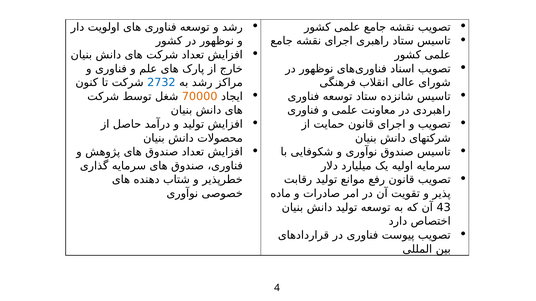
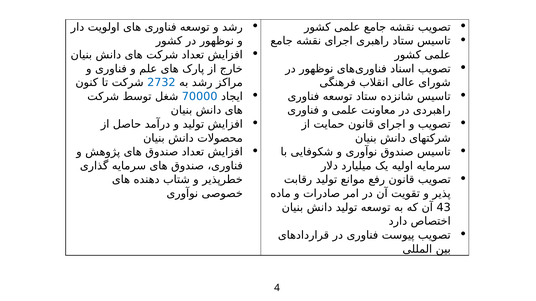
70000 colour: orange -> blue (200, 97)
